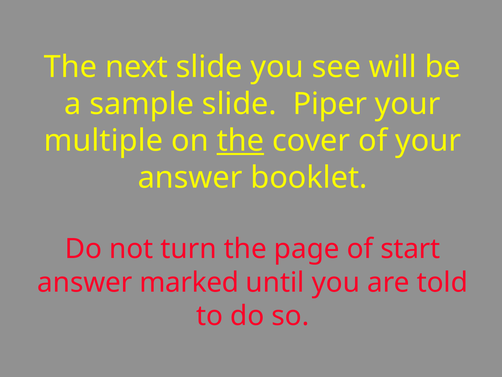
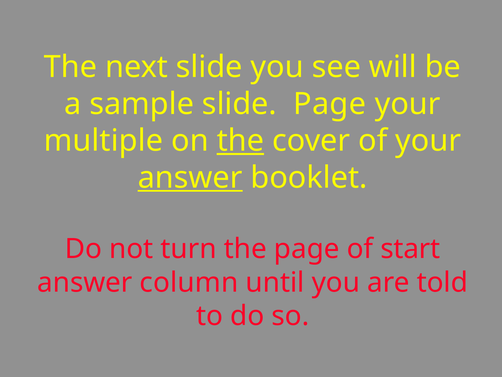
slide Piper: Piper -> Page (330, 104)
answer underline: none -> present (190, 177)
marked: marked -> column (189, 282)
